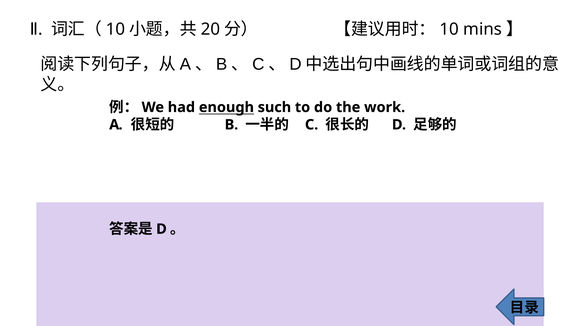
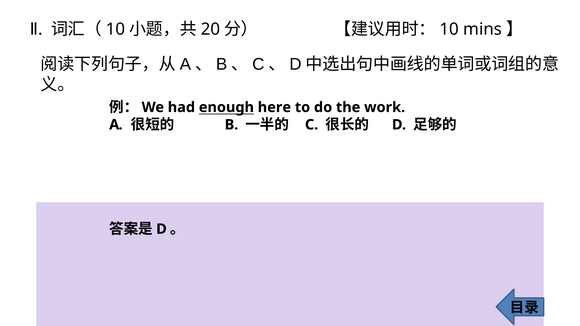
such: such -> here (274, 107)
